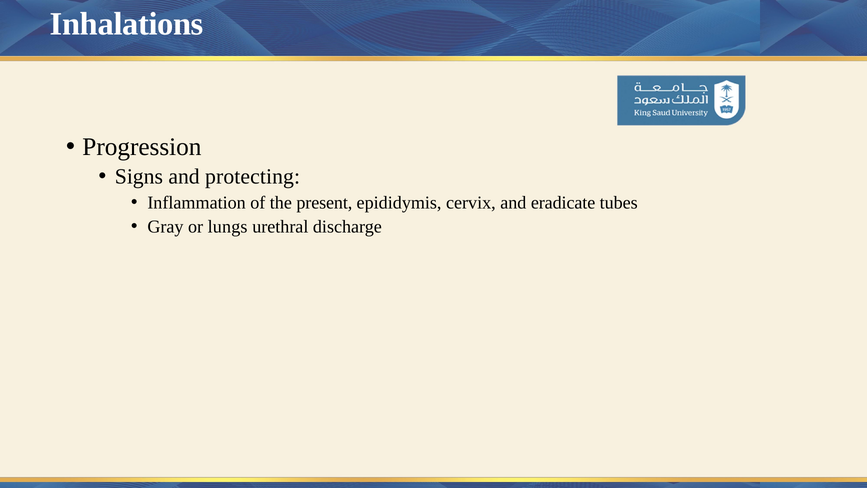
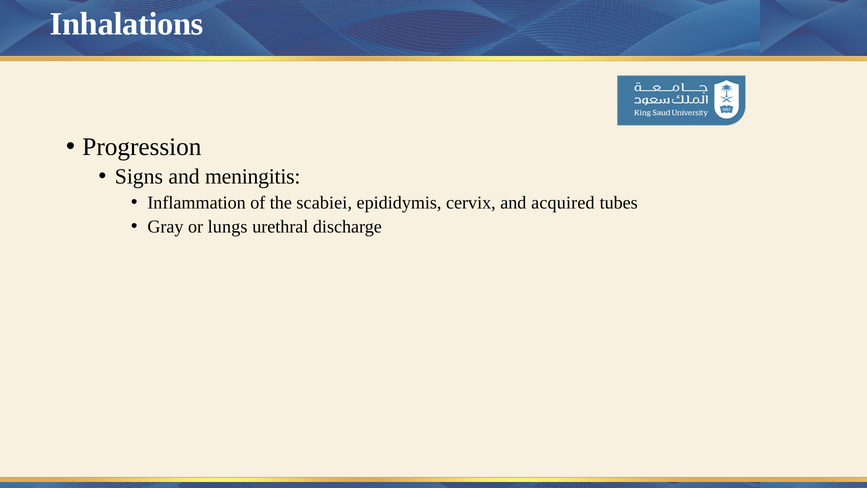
protecting: protecting -> meningitis (253, 176)
present: present -> scabiei (324, 202)
eradicate: eradicate -> acquired (563, 202)
